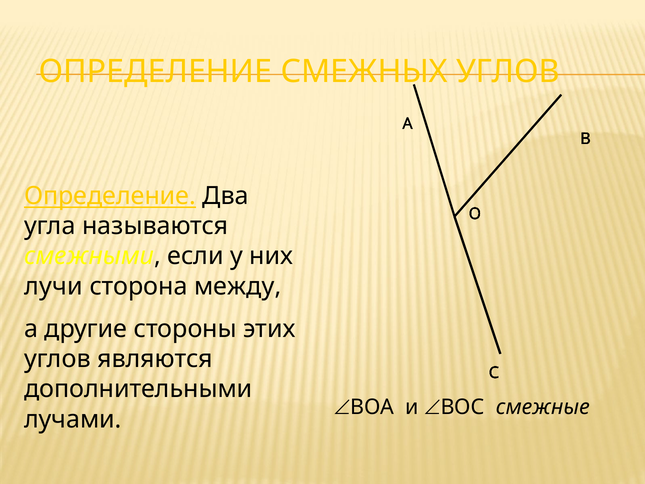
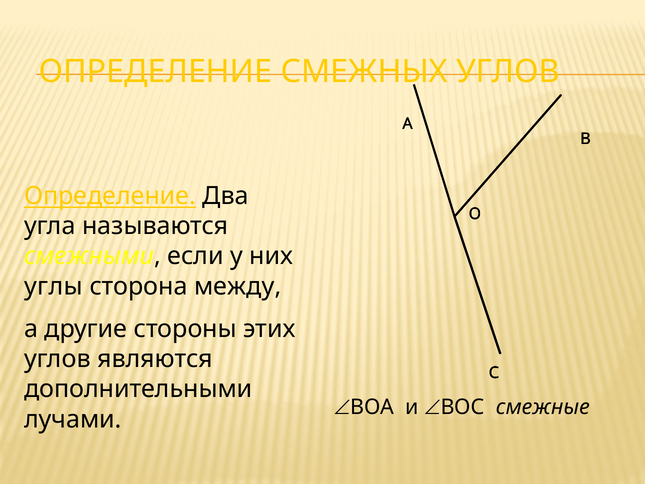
лучи: лучи -> углы (53, 286)
